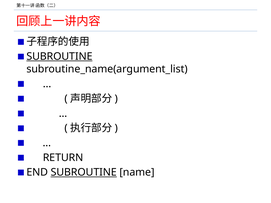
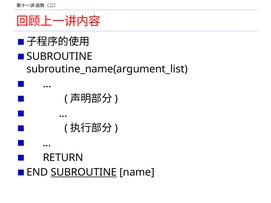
SUBROUTINE underline: present -> none (59, 57)
